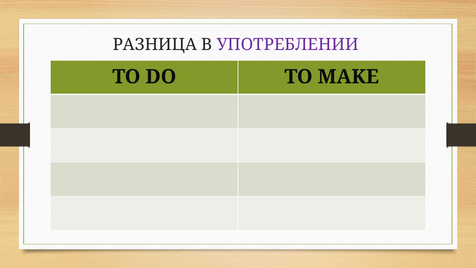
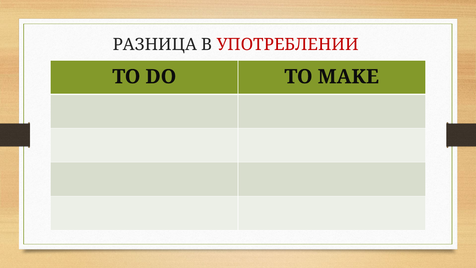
УПОТРЕБЛЕНИИ colour: purple -> red (288, 45)
